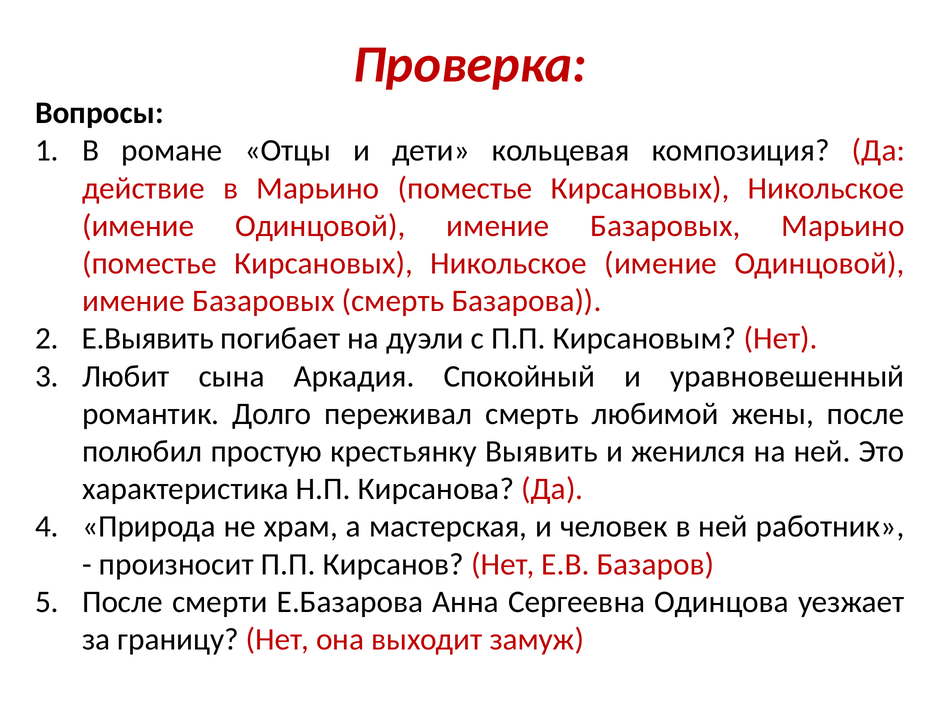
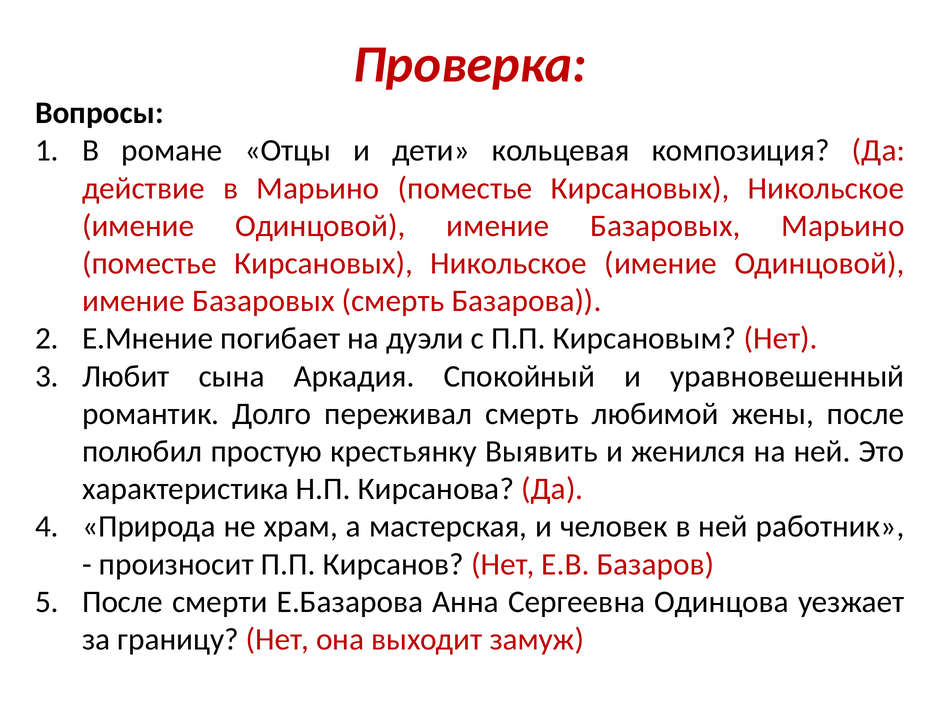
Е.Выявить: Е.Выявить -> Е.Мнение (148, 339)
